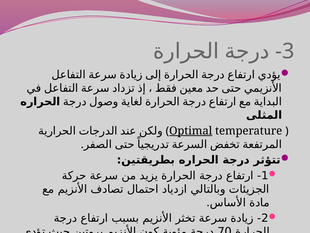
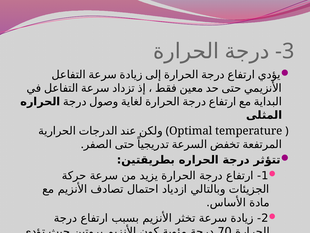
Optimal underline: present -> none (191, 131)
